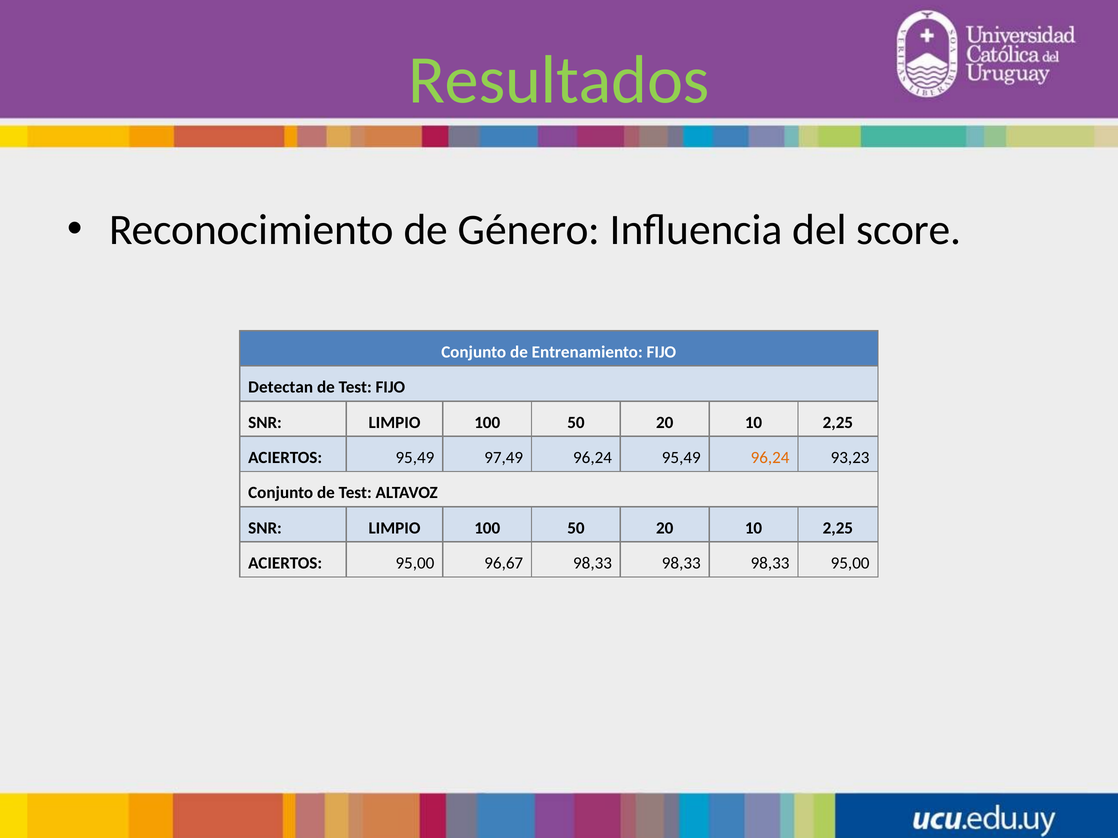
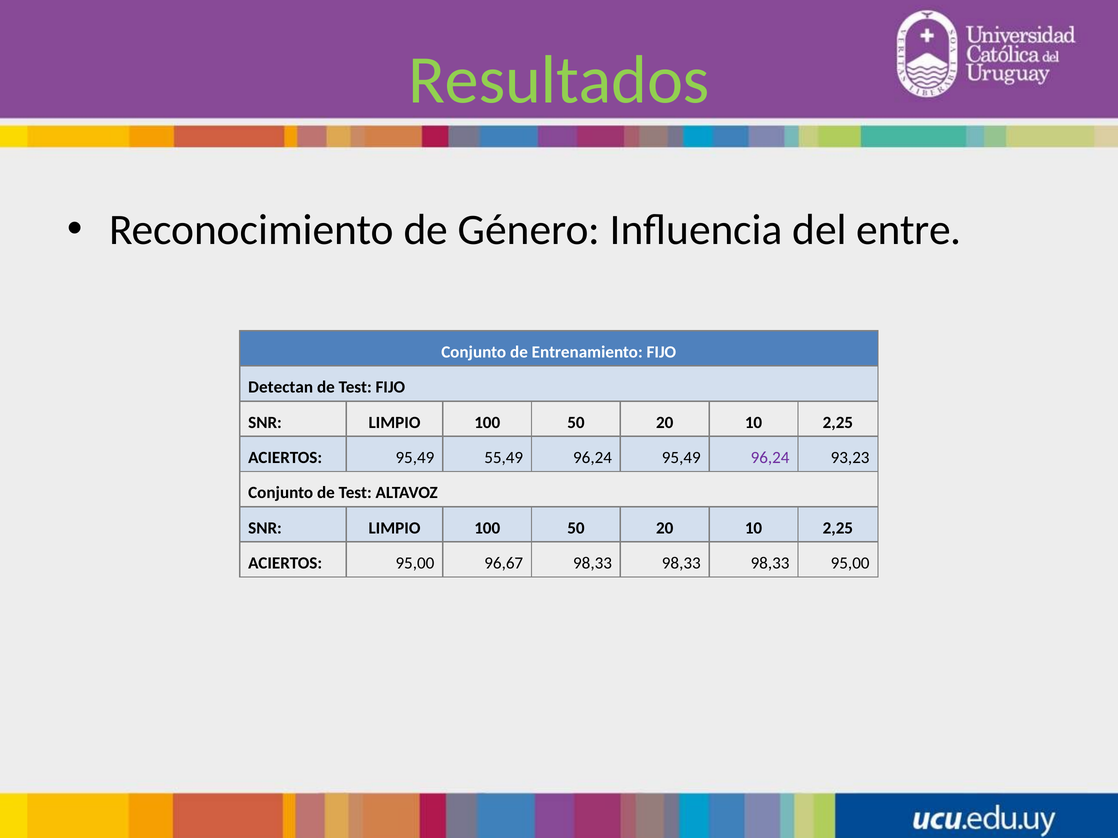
score: score -> entre (909, 230)
97,49: 97,49 -> 55,49 (504, 458)
96,24 colour: orange -> purple (770, 458)
